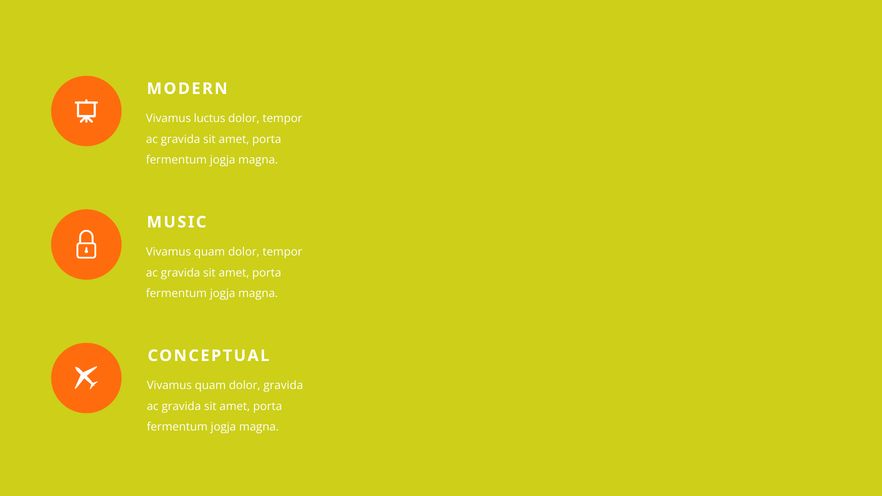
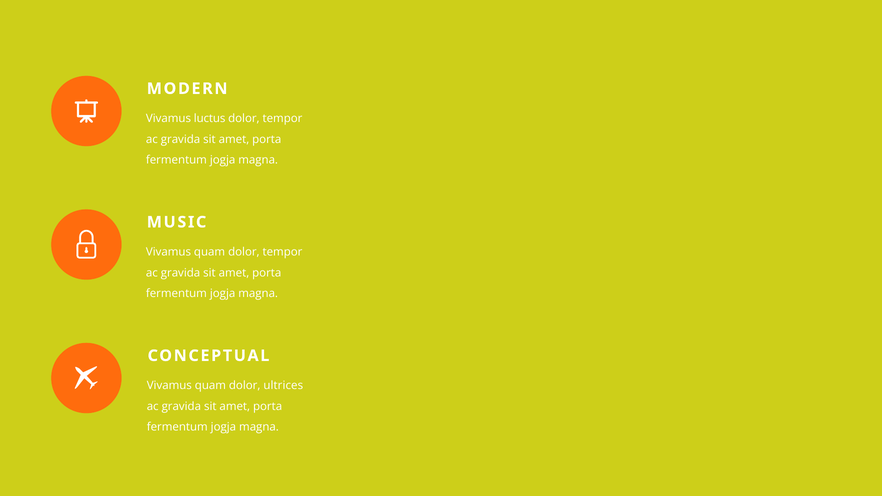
dolor gravida: gravida -> ultrices (283, 386)
